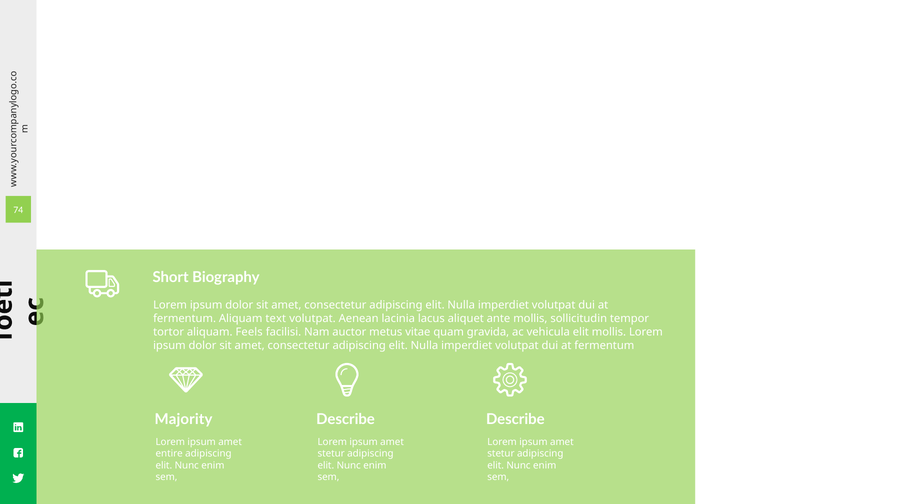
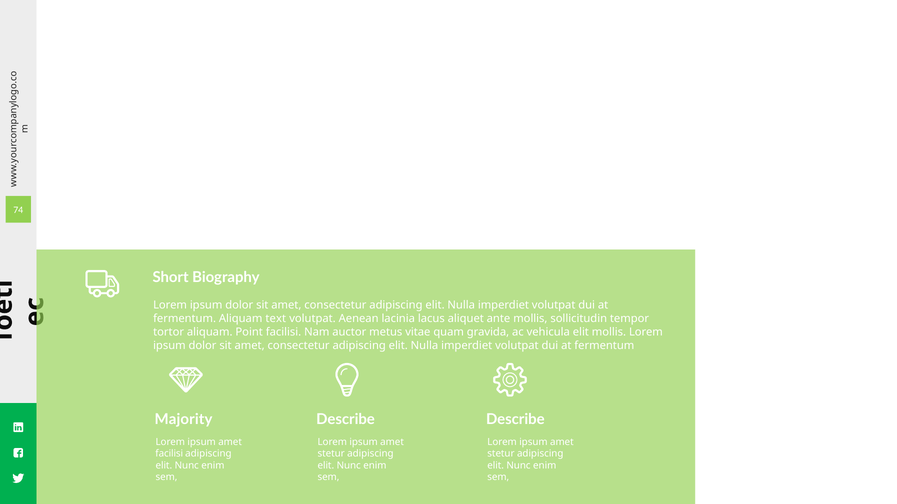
Feels: Feels -> Point (249, 333)
entire: entire -> facilisi (169, 454)
